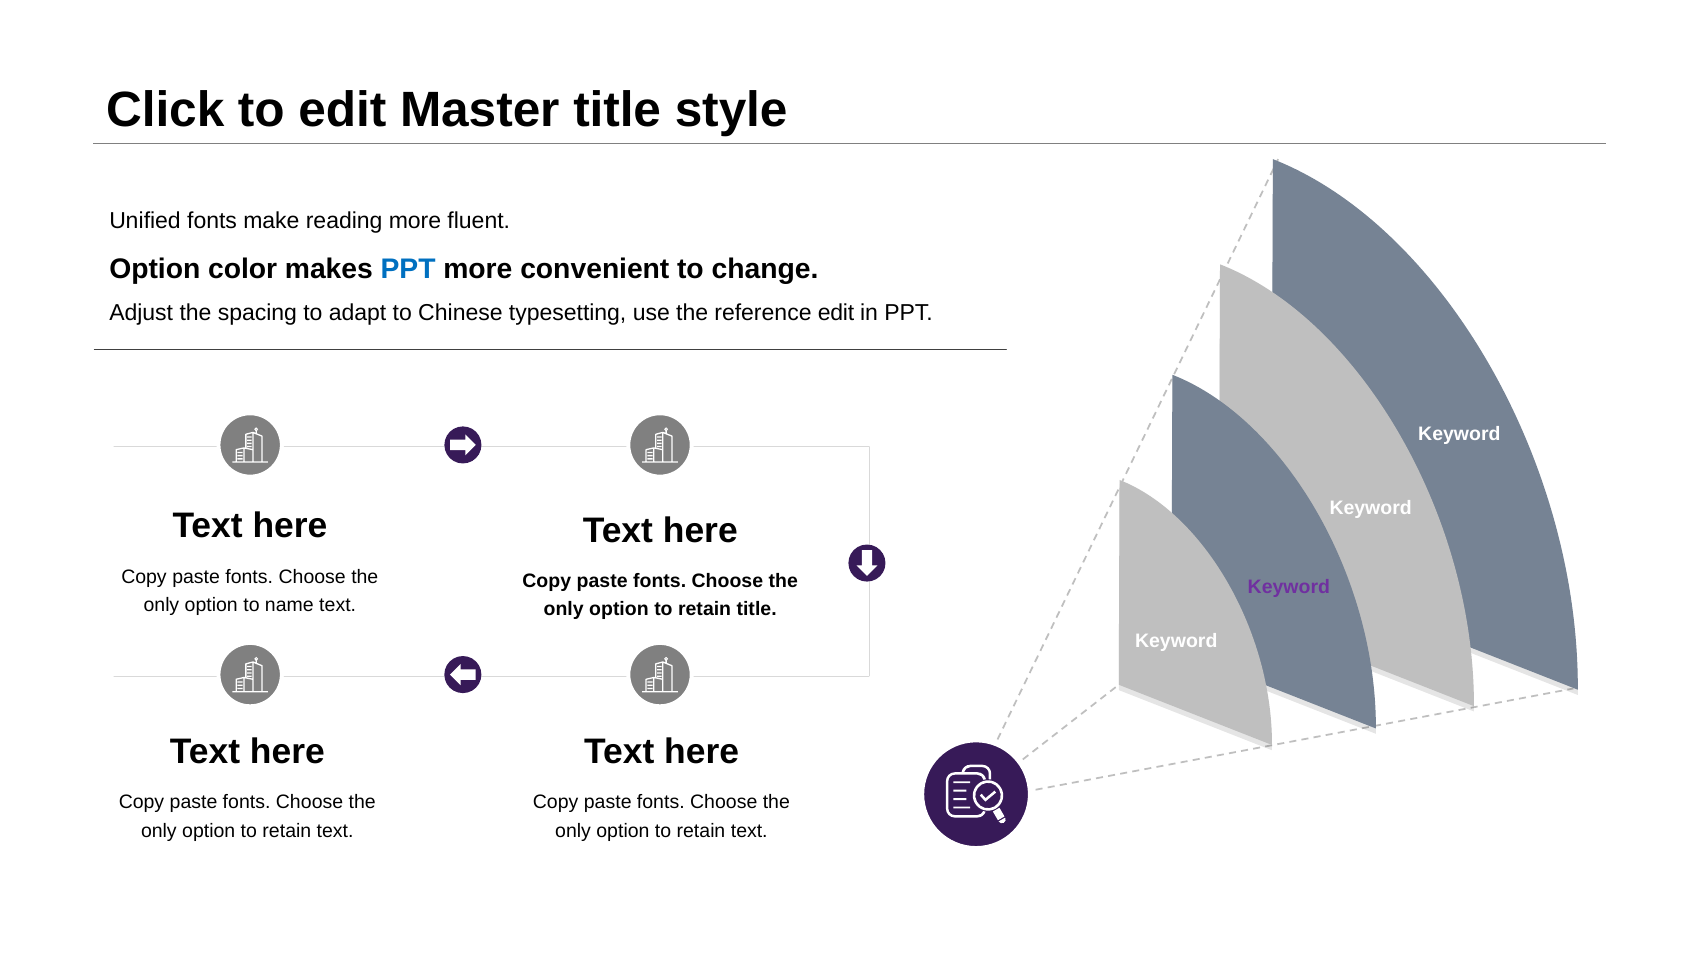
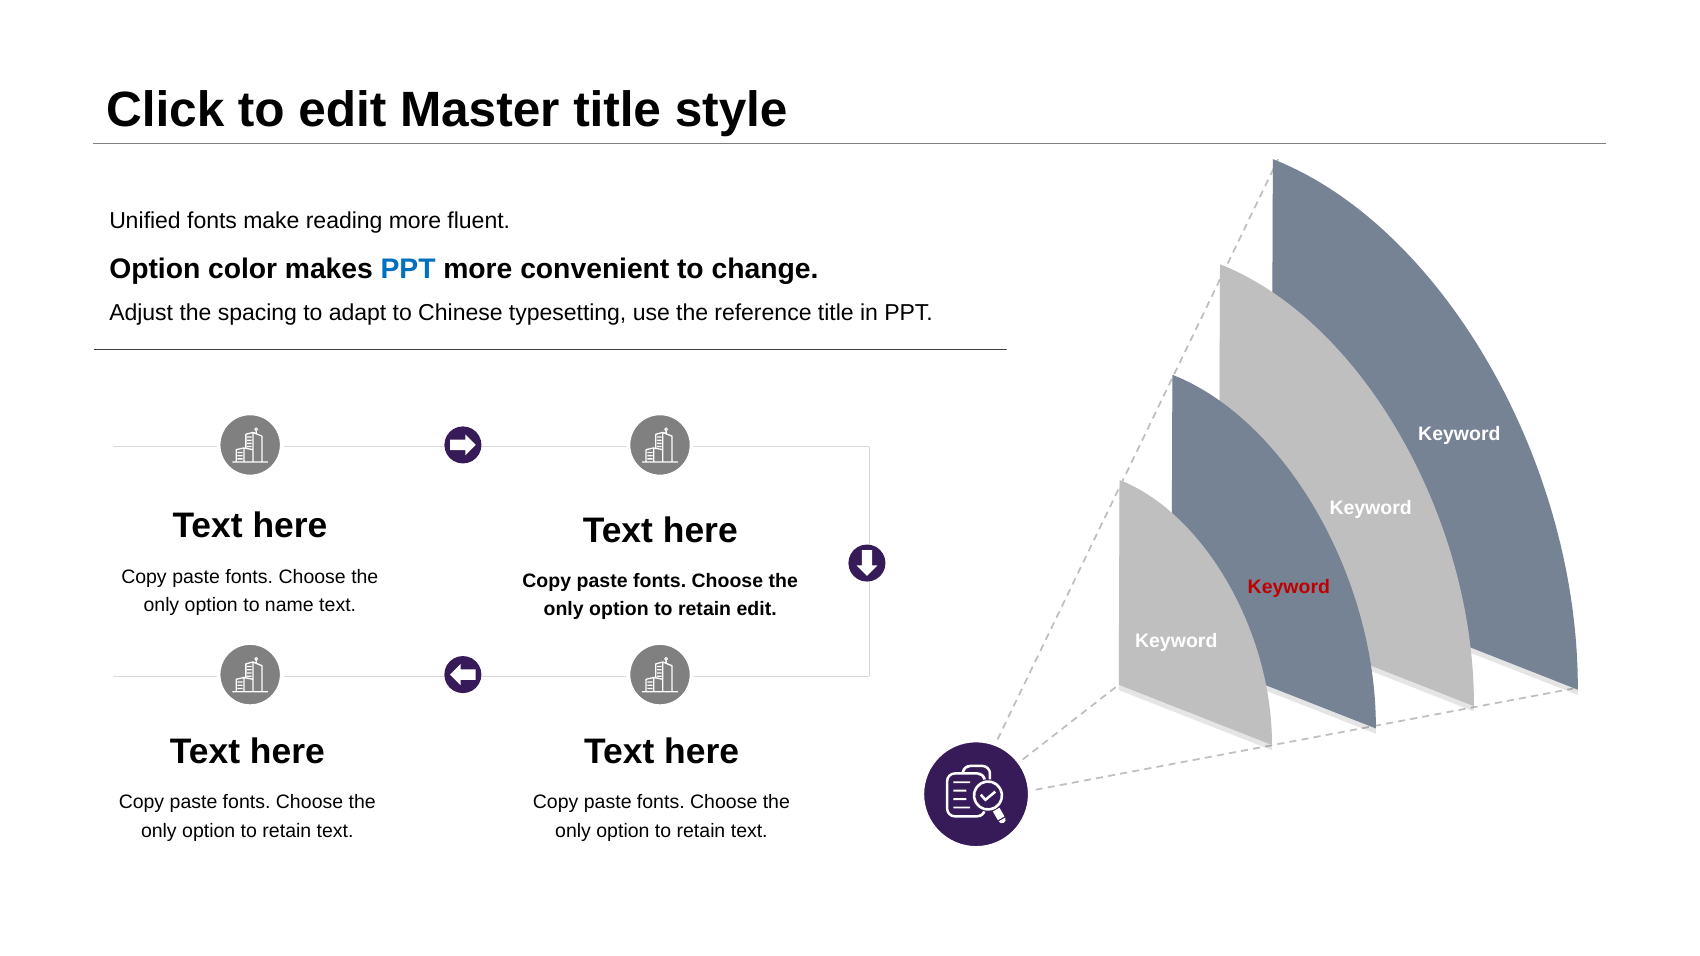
reference edit: edit -> title (836, 313)
Keyword colour: purple -> red (1289, 587)
retain title: title -> edit (757, 609)
